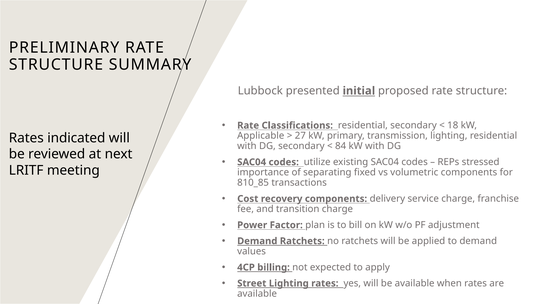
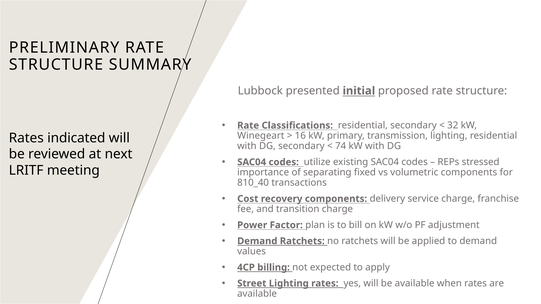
18: 18 -> 32 (453, 126)
Applicable: Applicable -> Winegeart (261, 136)
27: 27 -> 16 (300, 136)
84: 84 -> 74 (341, 146)
810_85: 810_85 -> 810_40 (253, 183)
